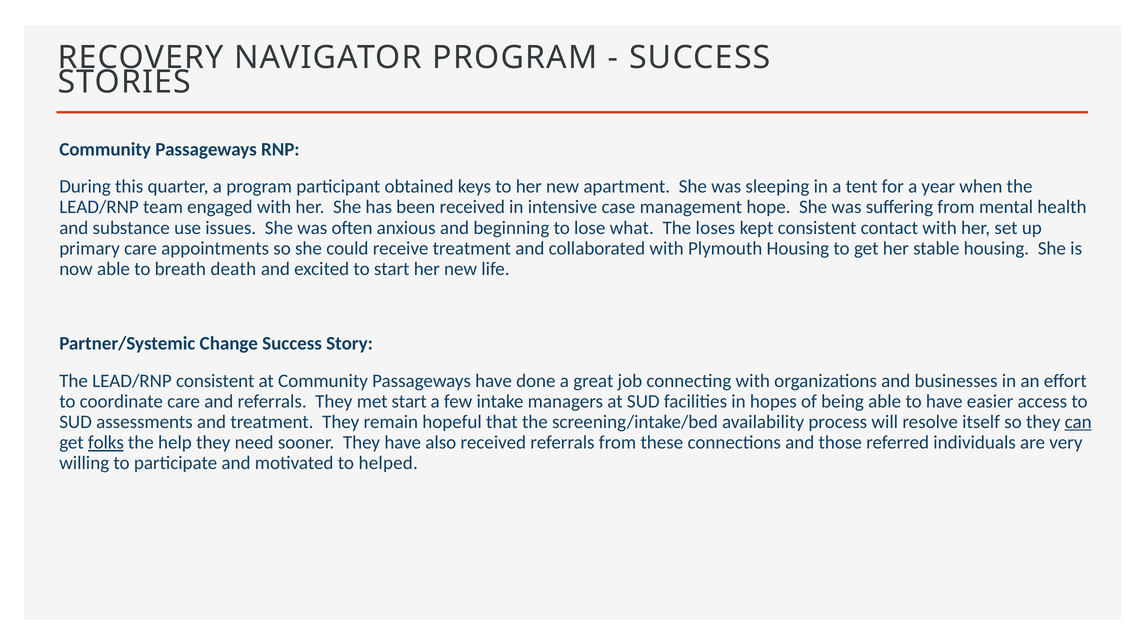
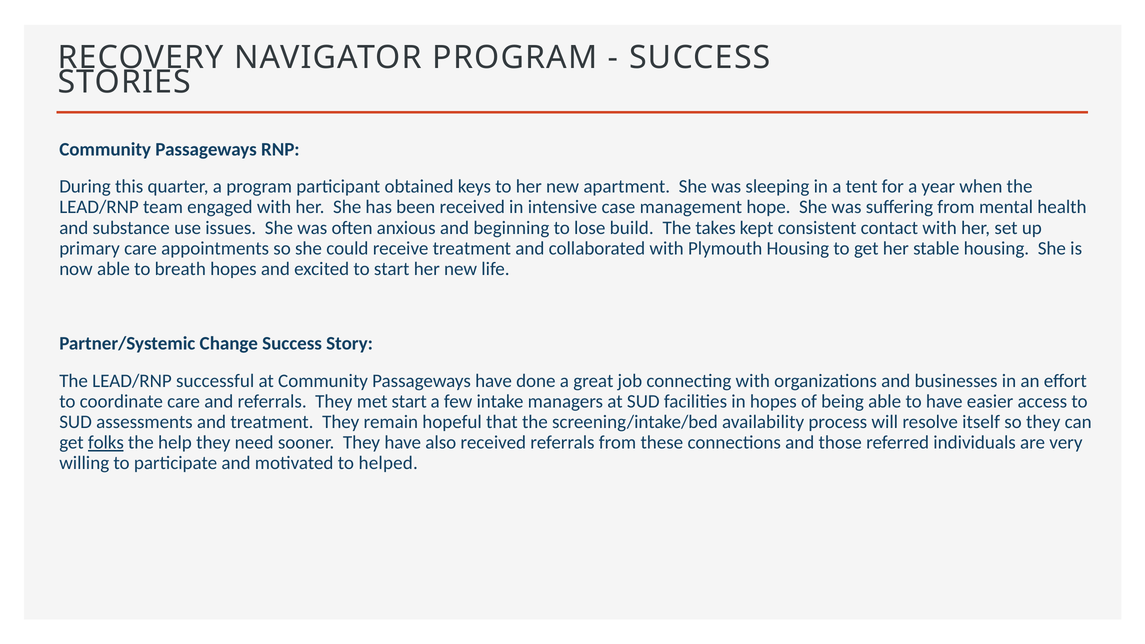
what: what -> build (632, 228)
loses: loses -> takes (716, 228)
breath death: death -> hopes (233, 269)
LEAD/RNP consistent: consistent -> successful (215, 381)
can underline: present -> none (1078, 422)
